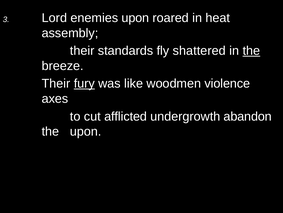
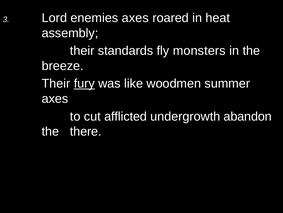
enemies upon: upon -> axes (135, 18)
shattered: shattered -> monsters (199, 51)
the underline: present -> none (251, 51)
violence: violence -> summer (227, 83)
the upon: upon -> there (86, 131)
